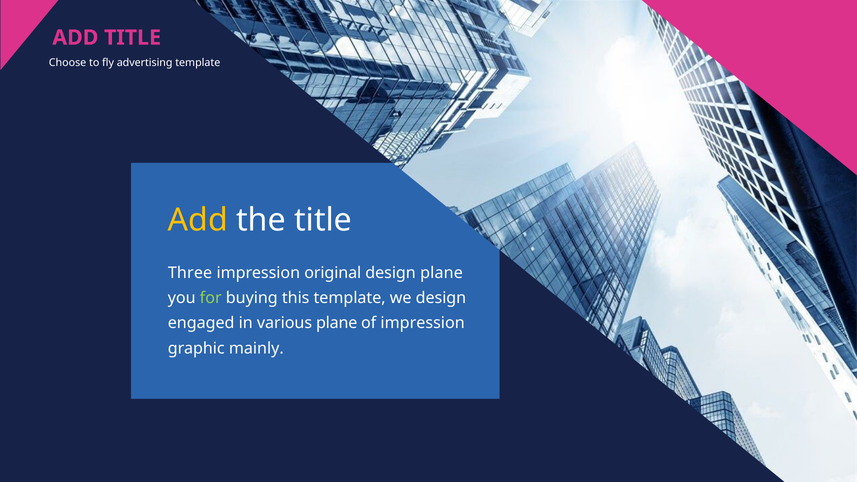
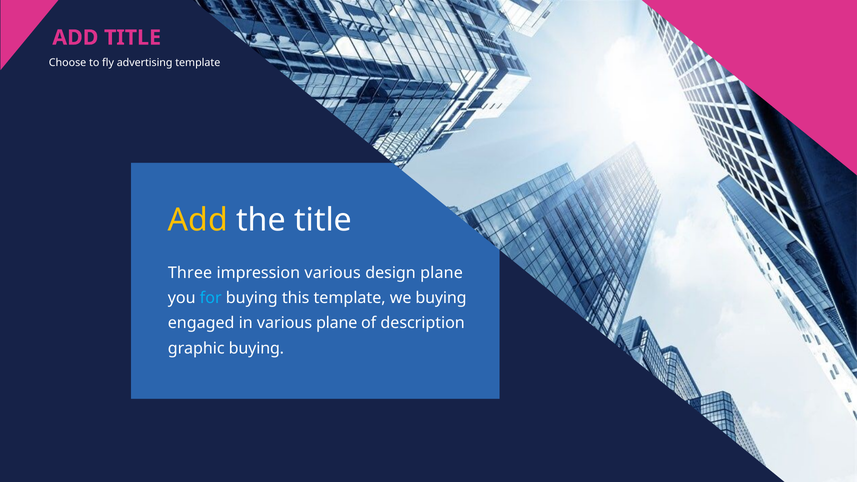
impression original: original -> various (333, 273)
for colour: light green -> light blue (211, 298)
we design: design -> buying (441, 298)
of impression: impression -> description (423, 323)
graphic mainly: mainly -> buying (256, 348)
